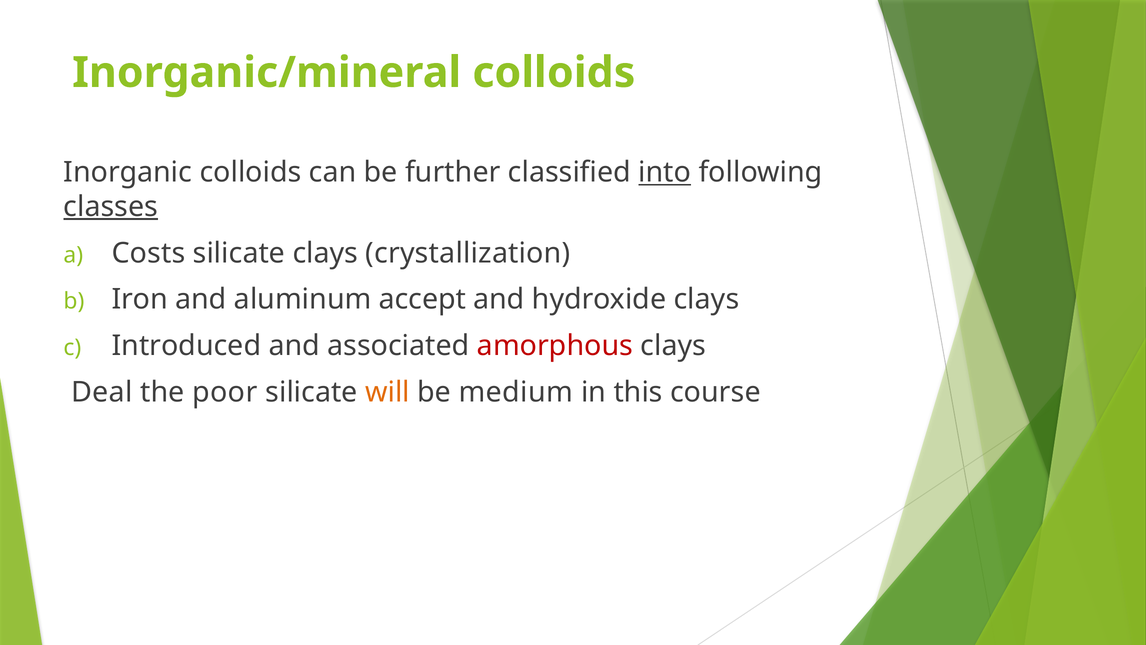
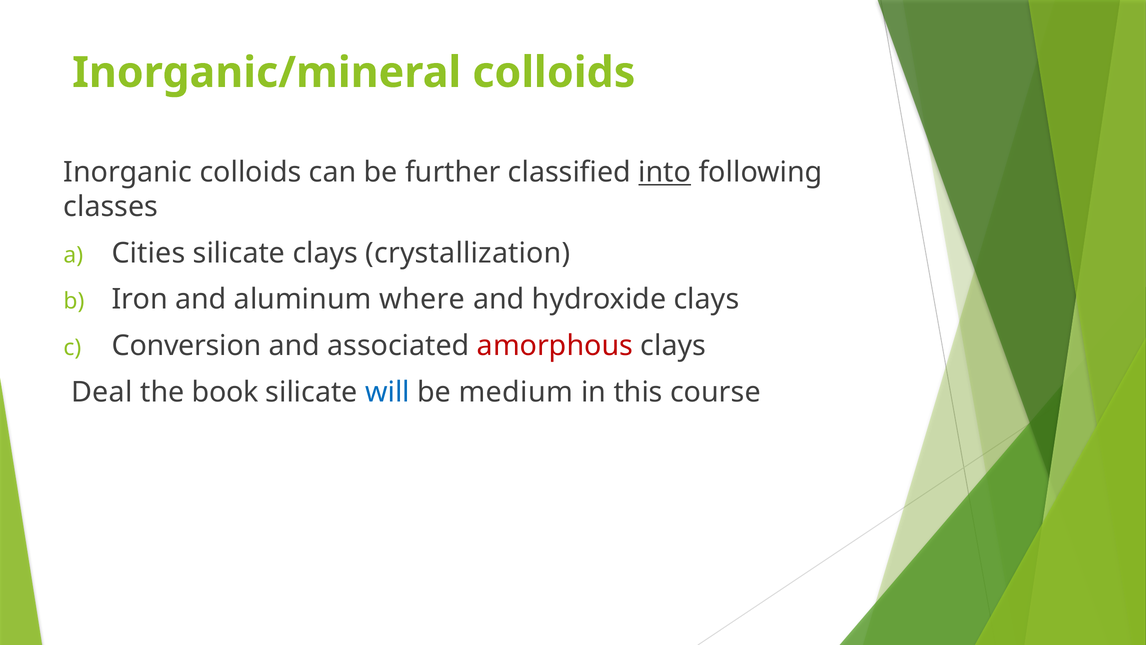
classes underline: present -> none (111, 207)
Costs: Costs -> Cities (149, 253)
accept: accept -> where (422, 299)
Introduced: Introduced -> Conversion (187, 346)
poor: poor -> book (225, 392)
will colour: orange -> blue (387, 392)
